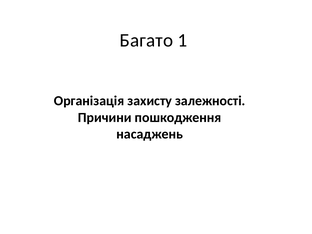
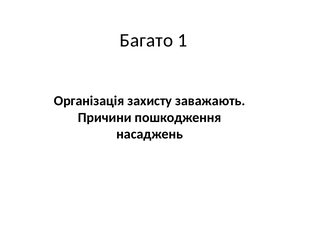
залежності: залежності -> заважають (210, 101)
